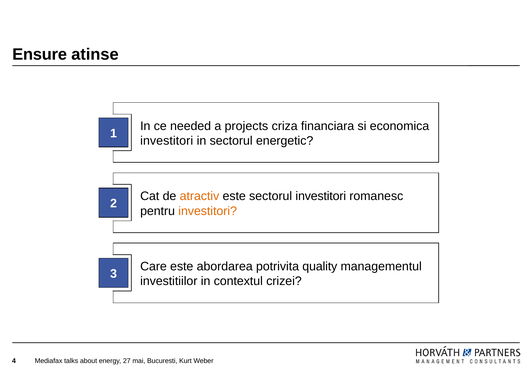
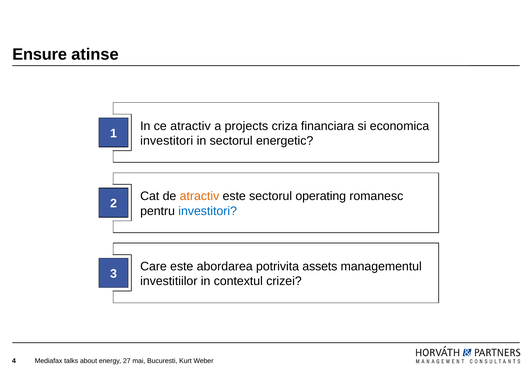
ce needed: needed -> atractiv (191, 126)
sectorul investitori: investitori -> operating (321, 196)
investitori colour: orange -> blue (208, 211)
quality: quality -> assets (320, 266)
